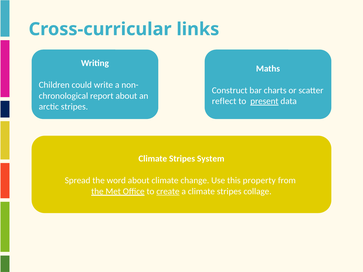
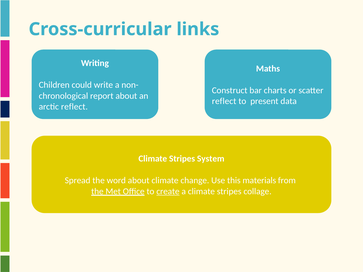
present underline: present -> none (264, 101)
arctic stripes: stripes -> reflect (74, 107)
property: property -> materials (259, 181)
